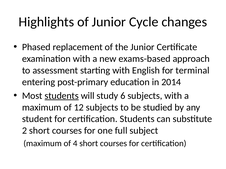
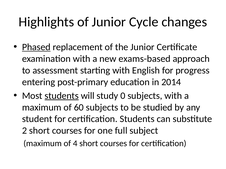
Phased underline: none -> present (36, 47)
terminal: terminal -> progress (193, 71)
6: 6 -> 0 (123, 96)
12: 12 -> 60 (79, 108)
